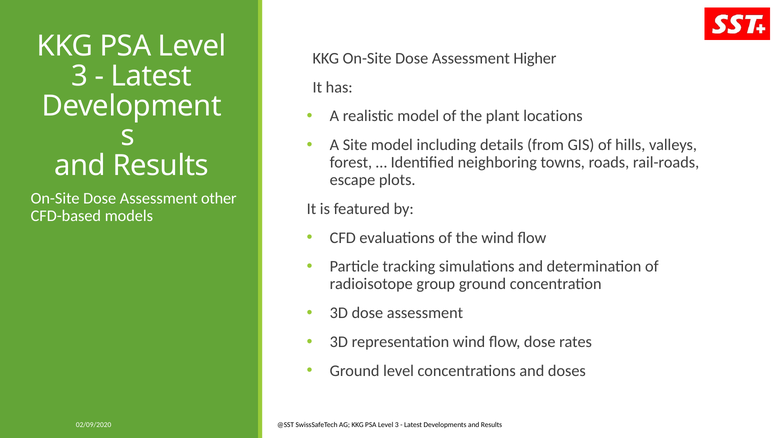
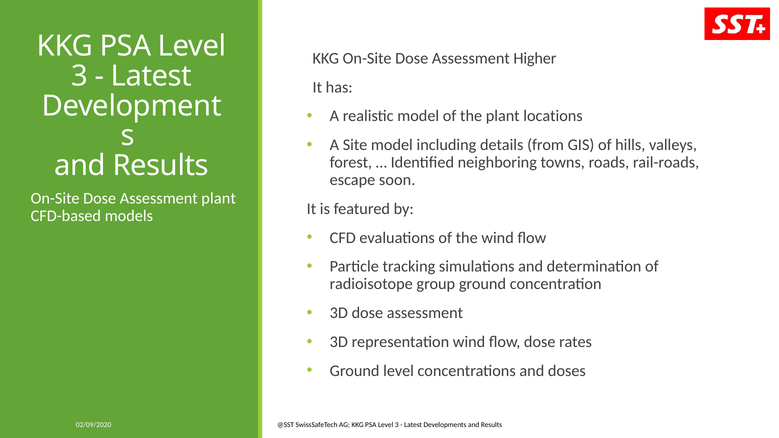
plots: plots -> soon (397, 180)
Assessment other: other -> plant (219, 199)
